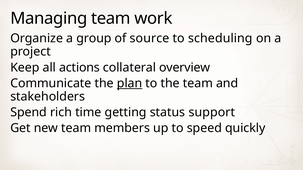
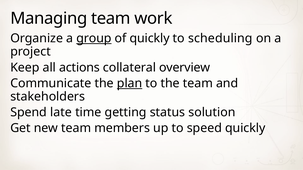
group underline: none -> present (94, 38)
of source: source -> quickly (150, 38)
rich: rich -> late (61, 113)
support: support -> solution (212, 113)
